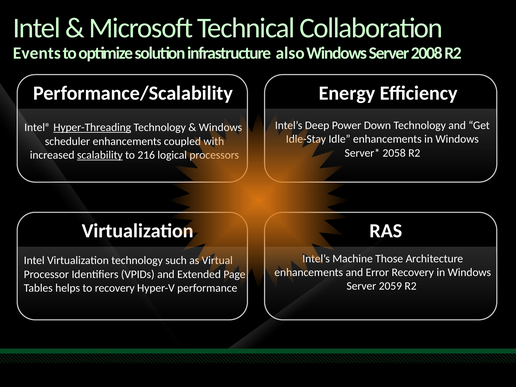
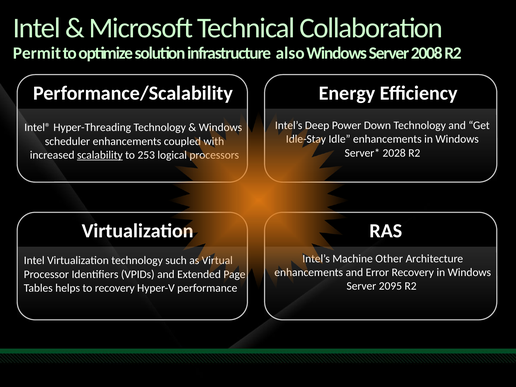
Events: Events -> Permit (37, 53)
Hyper-Threading underline: present -> none (92, 127)
2058: 2058 -> 2028 (394, 153)
216: 216 -> 253 (146, 155)
Those: Those -> Other (389, 259)
2059: 2059 -> 2095 (390, 286)
